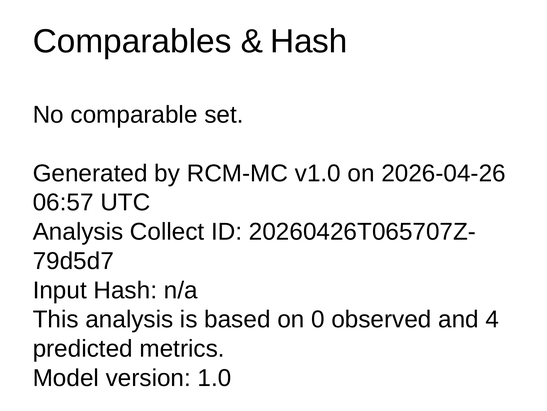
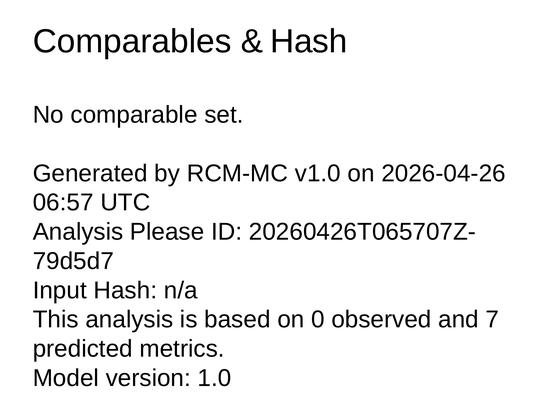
Collect: Collect -> Please (167, 231)
4: 4 -> 7 (492, 319)
